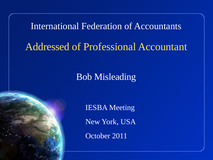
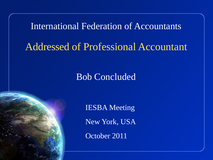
Misleading: Misleading -> Concluded (115, 77)
